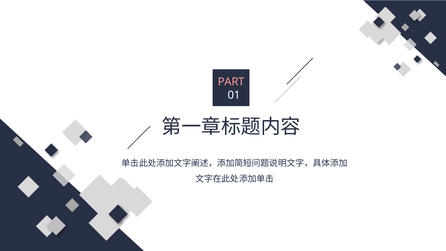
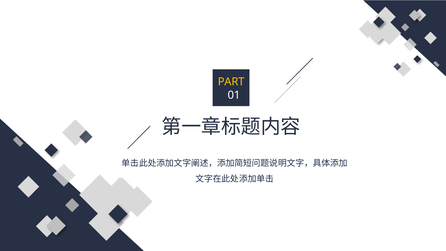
PART colour: pink -> yellow (231, 82)
